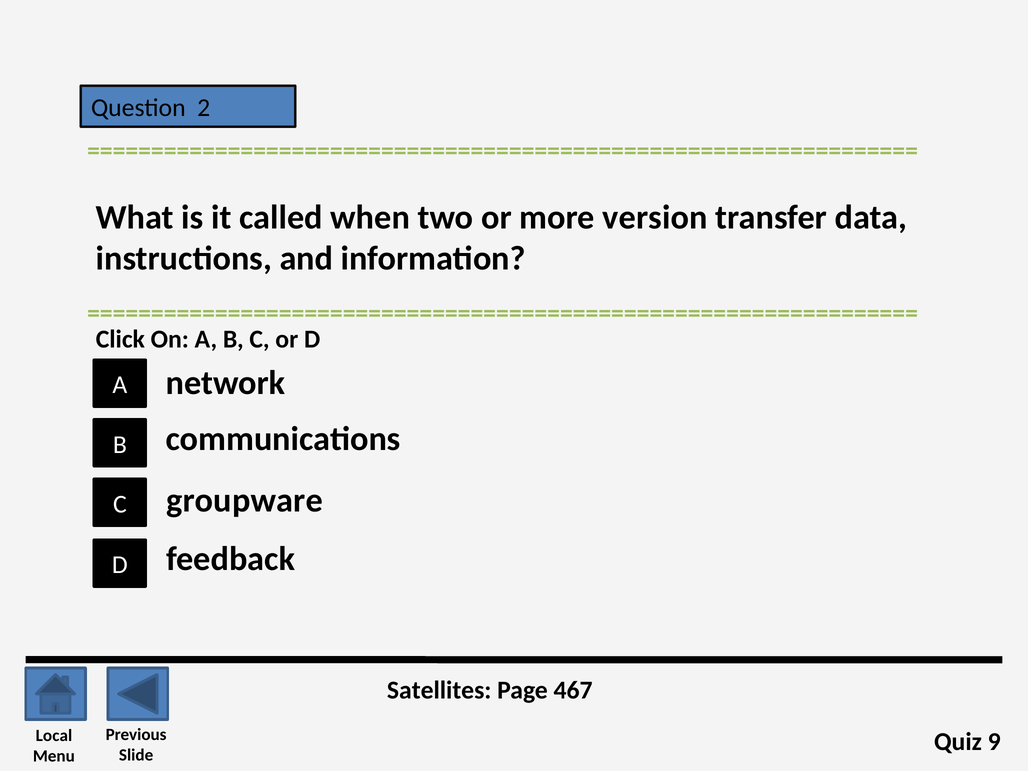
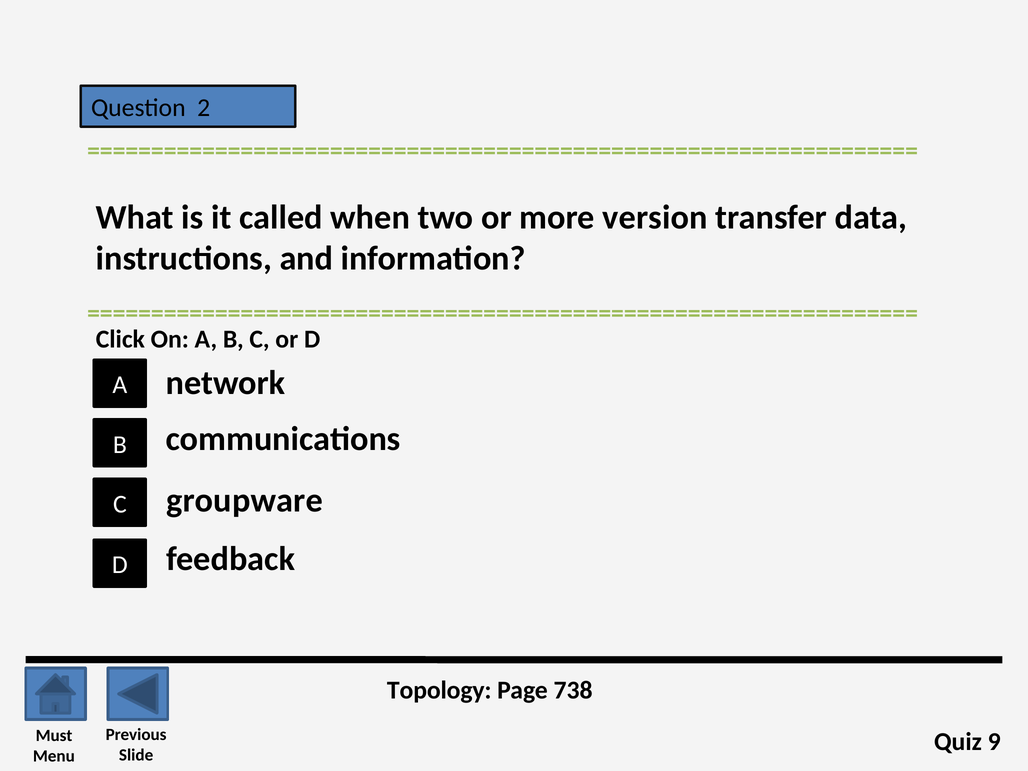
Satellites: Satellites -> Topology (439, 690)
467: 467 -> 738 (573, 690)
Local: Local -> Must (54, 736)
